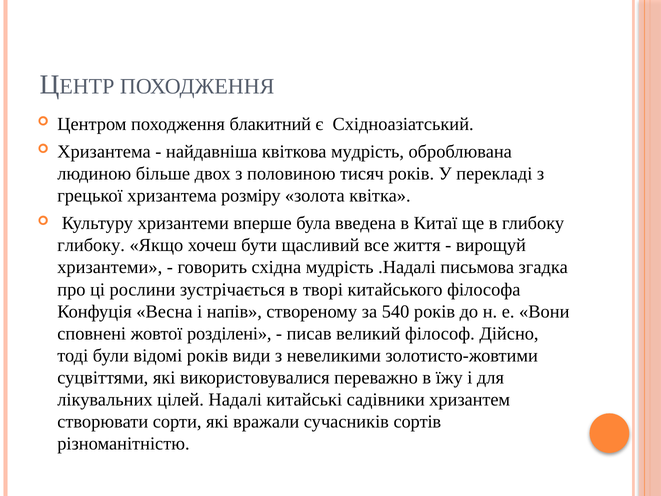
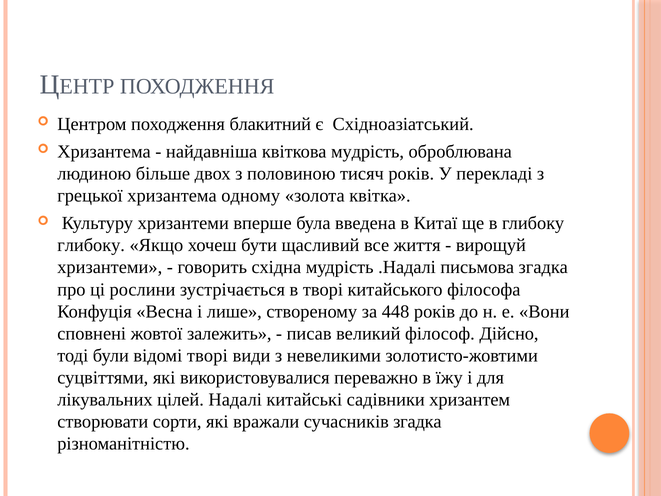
розміру: розміру -> одному (251, 196)
напів: напів -> лише (234, 311)
540: 540 -> 448 (396, 311)
розділені: розділені -> залежить (229, 333)
відомі років: років -> творі (207, 355)
сучасників сортів: сортів -> згадка (417, 422)
